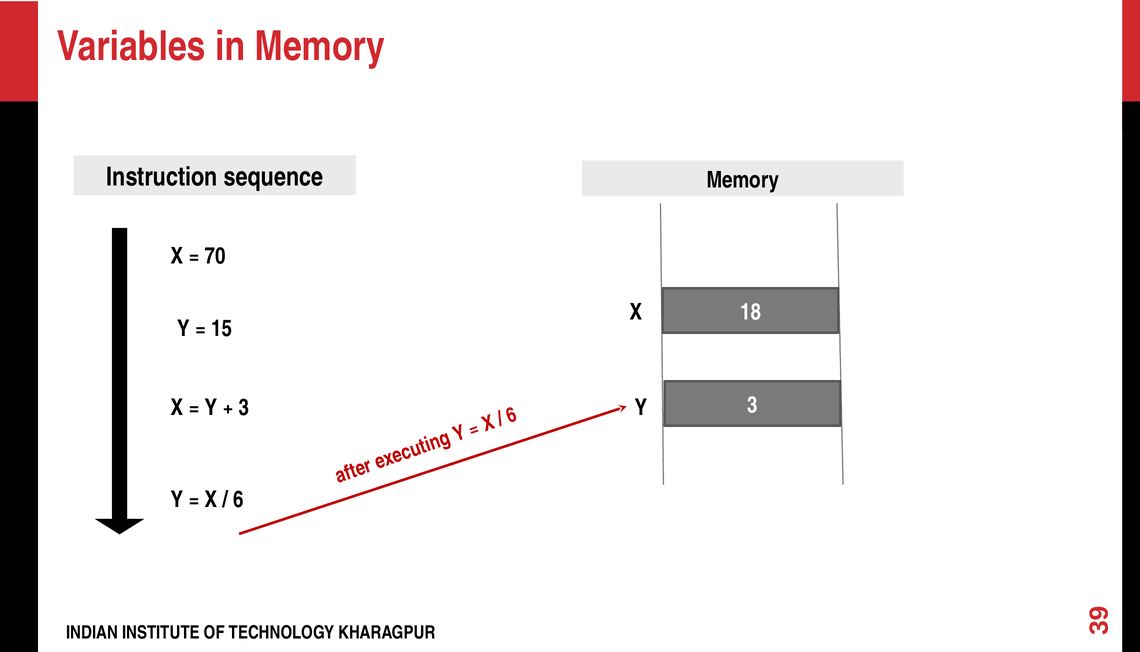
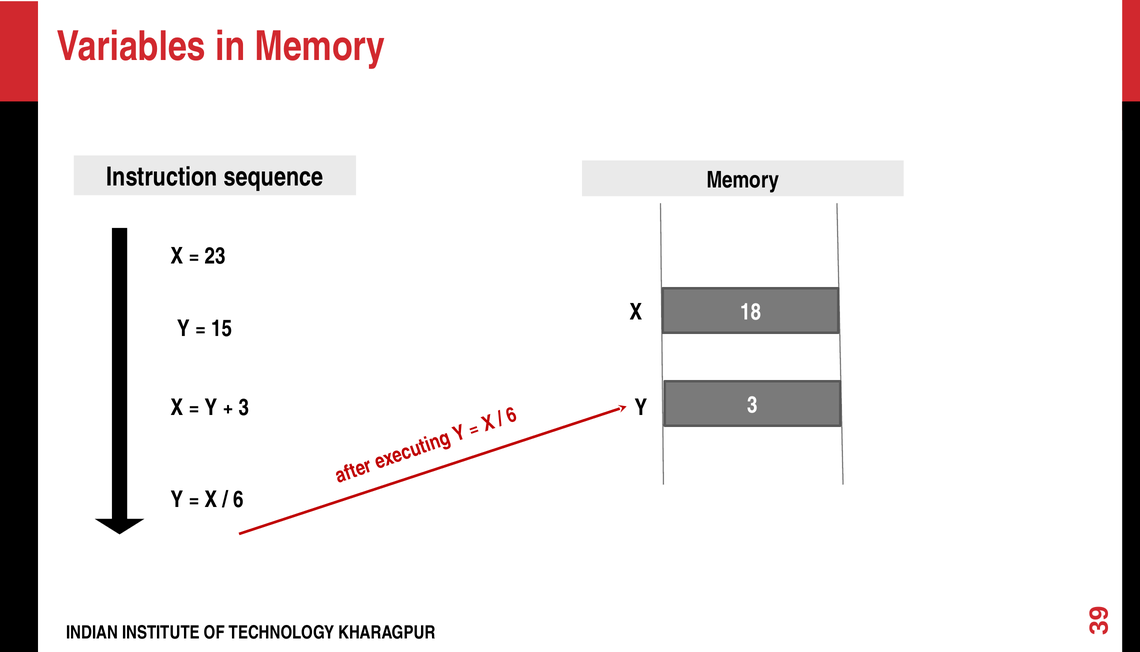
70: 70 -> 23 (215, 256)
